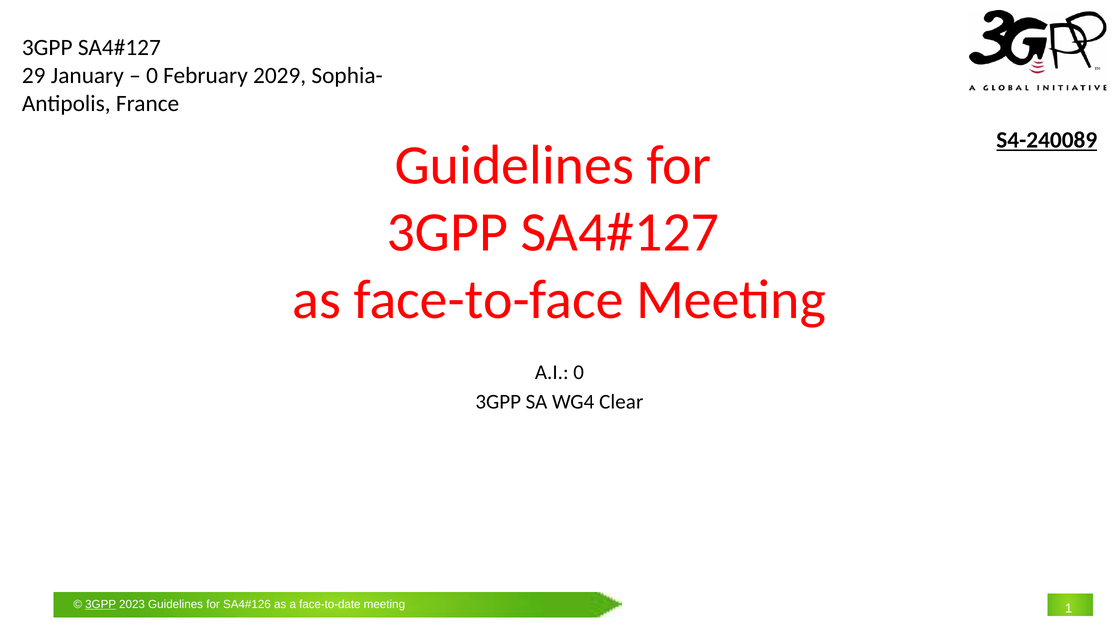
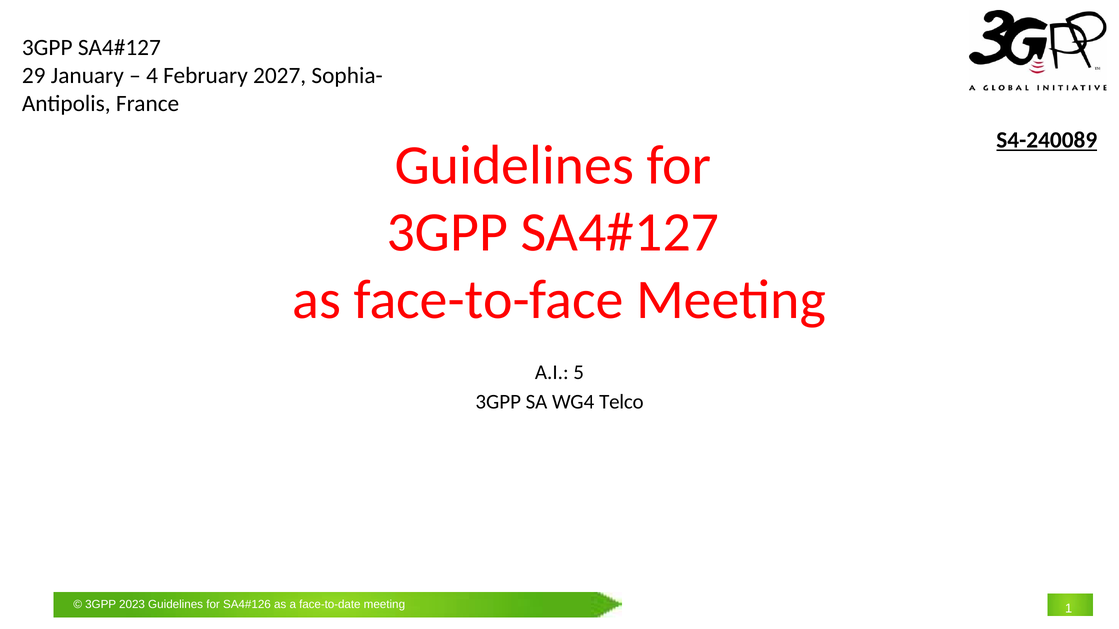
0: 0 -> 4 (152, 76)
2029: 2029 -> 2027 (280, 76)
A.I 0: 0 -> 5 (579, 373)
Clear: Clear -> Telco (621, 402)
3GPP underline: present -> none (101, 605)
